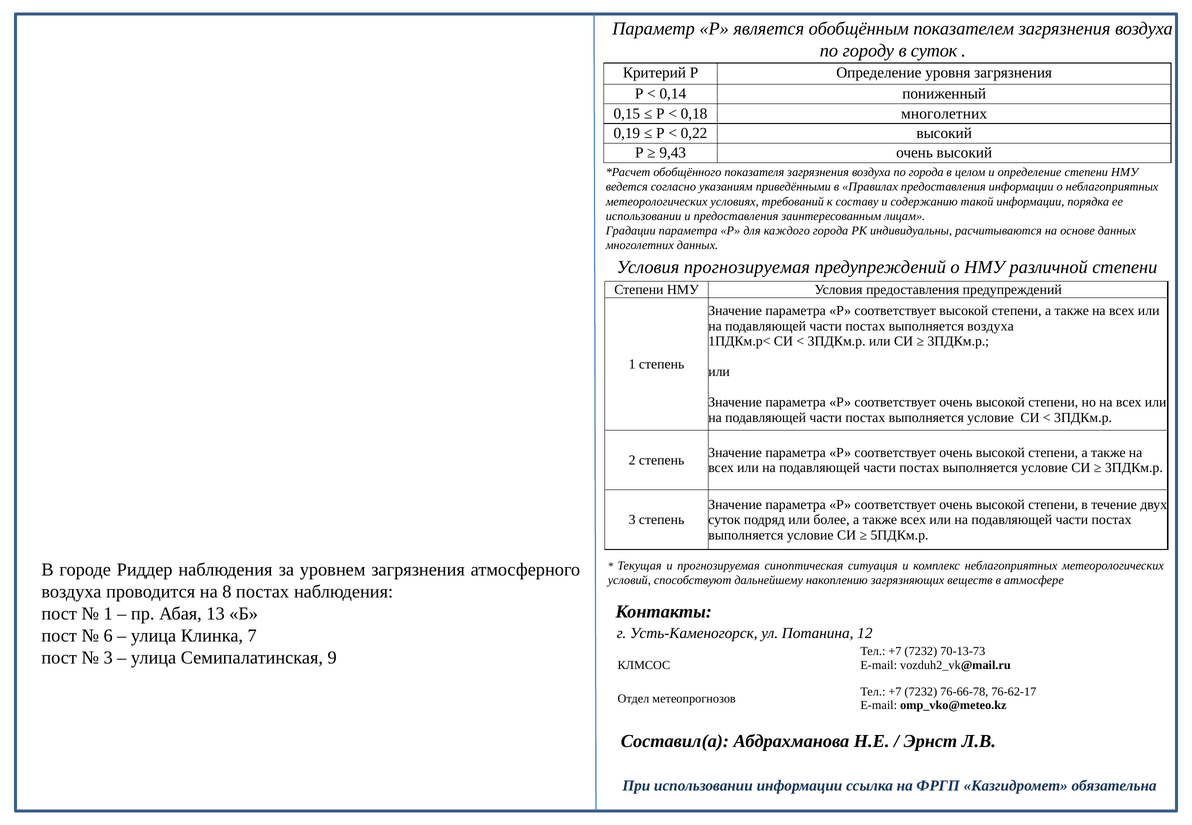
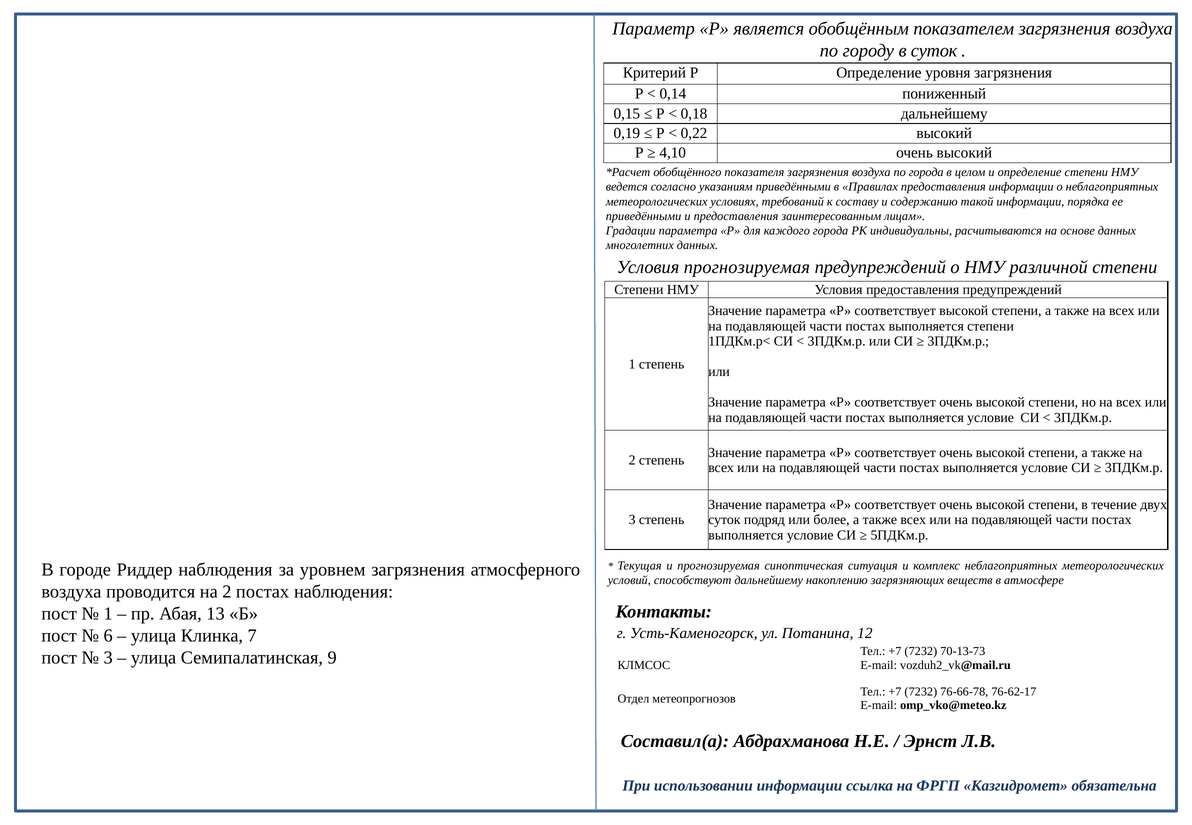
0,18 многолетних: многолетних -> дальнейшему (944, 114)
9,43: 9,43 -> 4,10 (673, 153)
использовании: использовании -> приведёнными (644, 216)
выполняется воздуха: воздуха -> степени (991, 326)
на 8: 8 -> 2 (227, 592)
